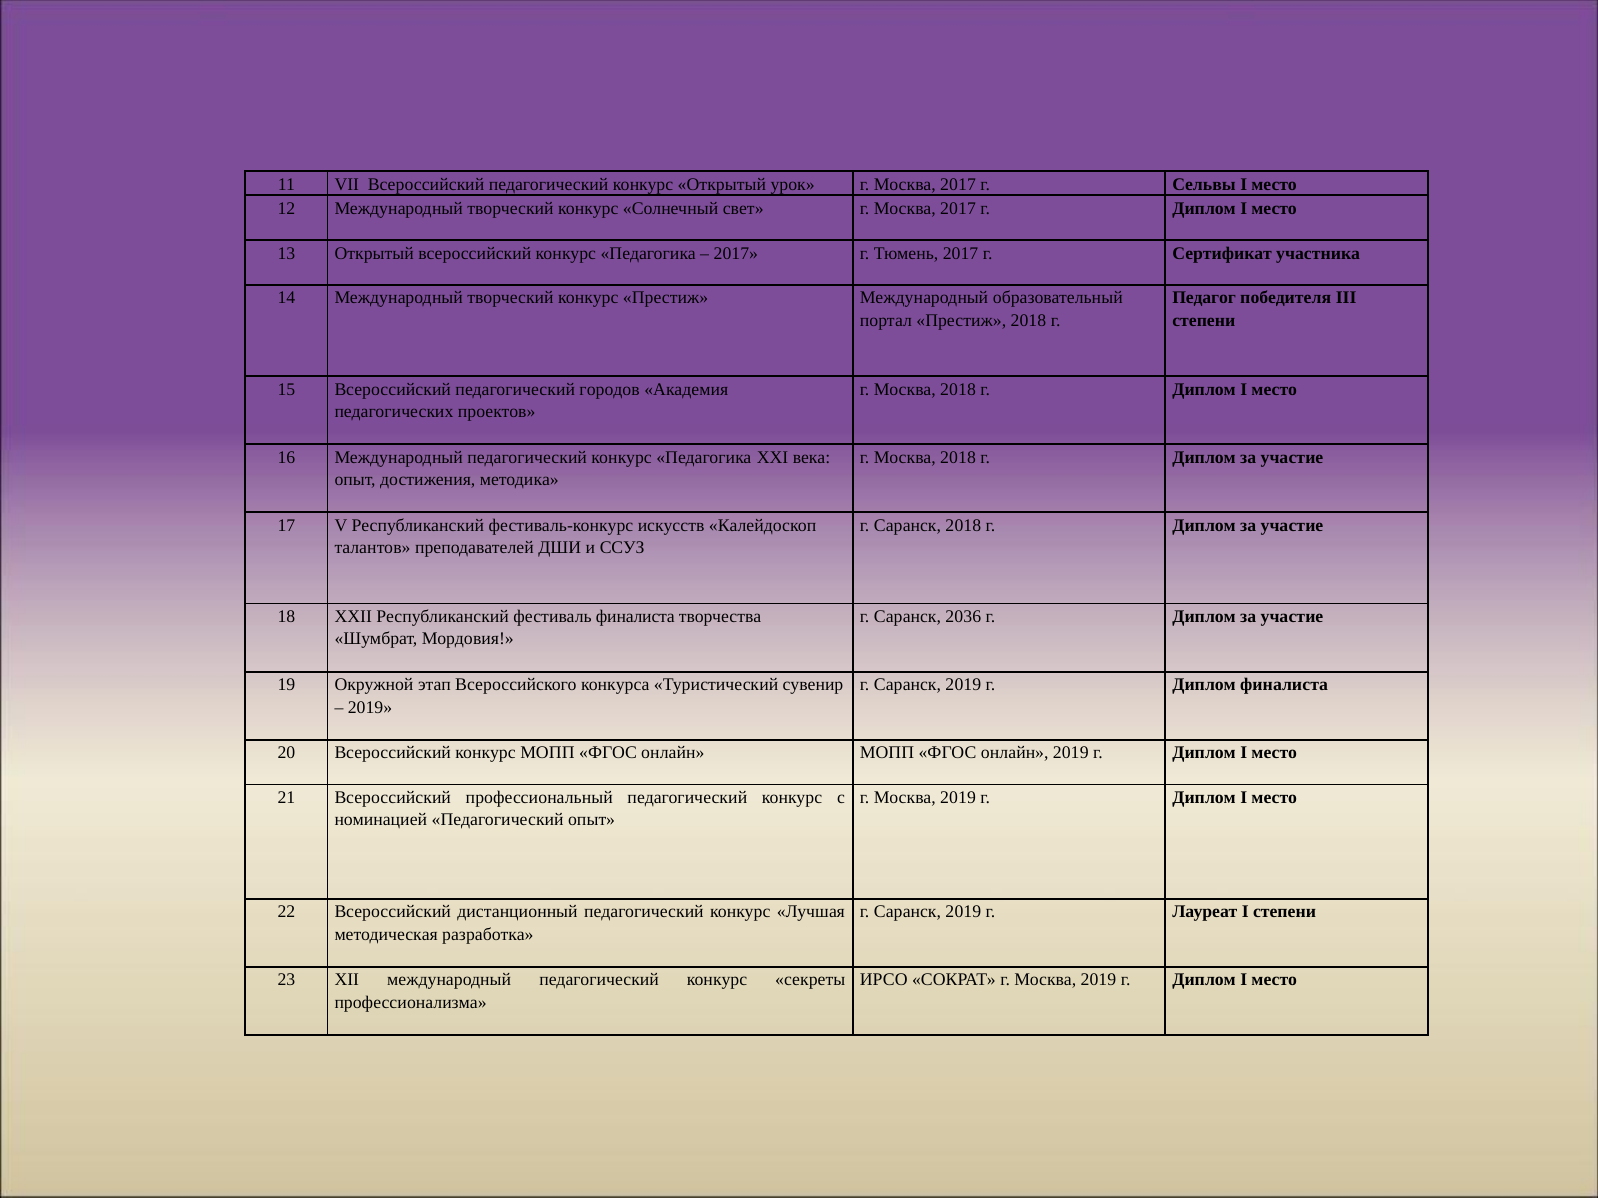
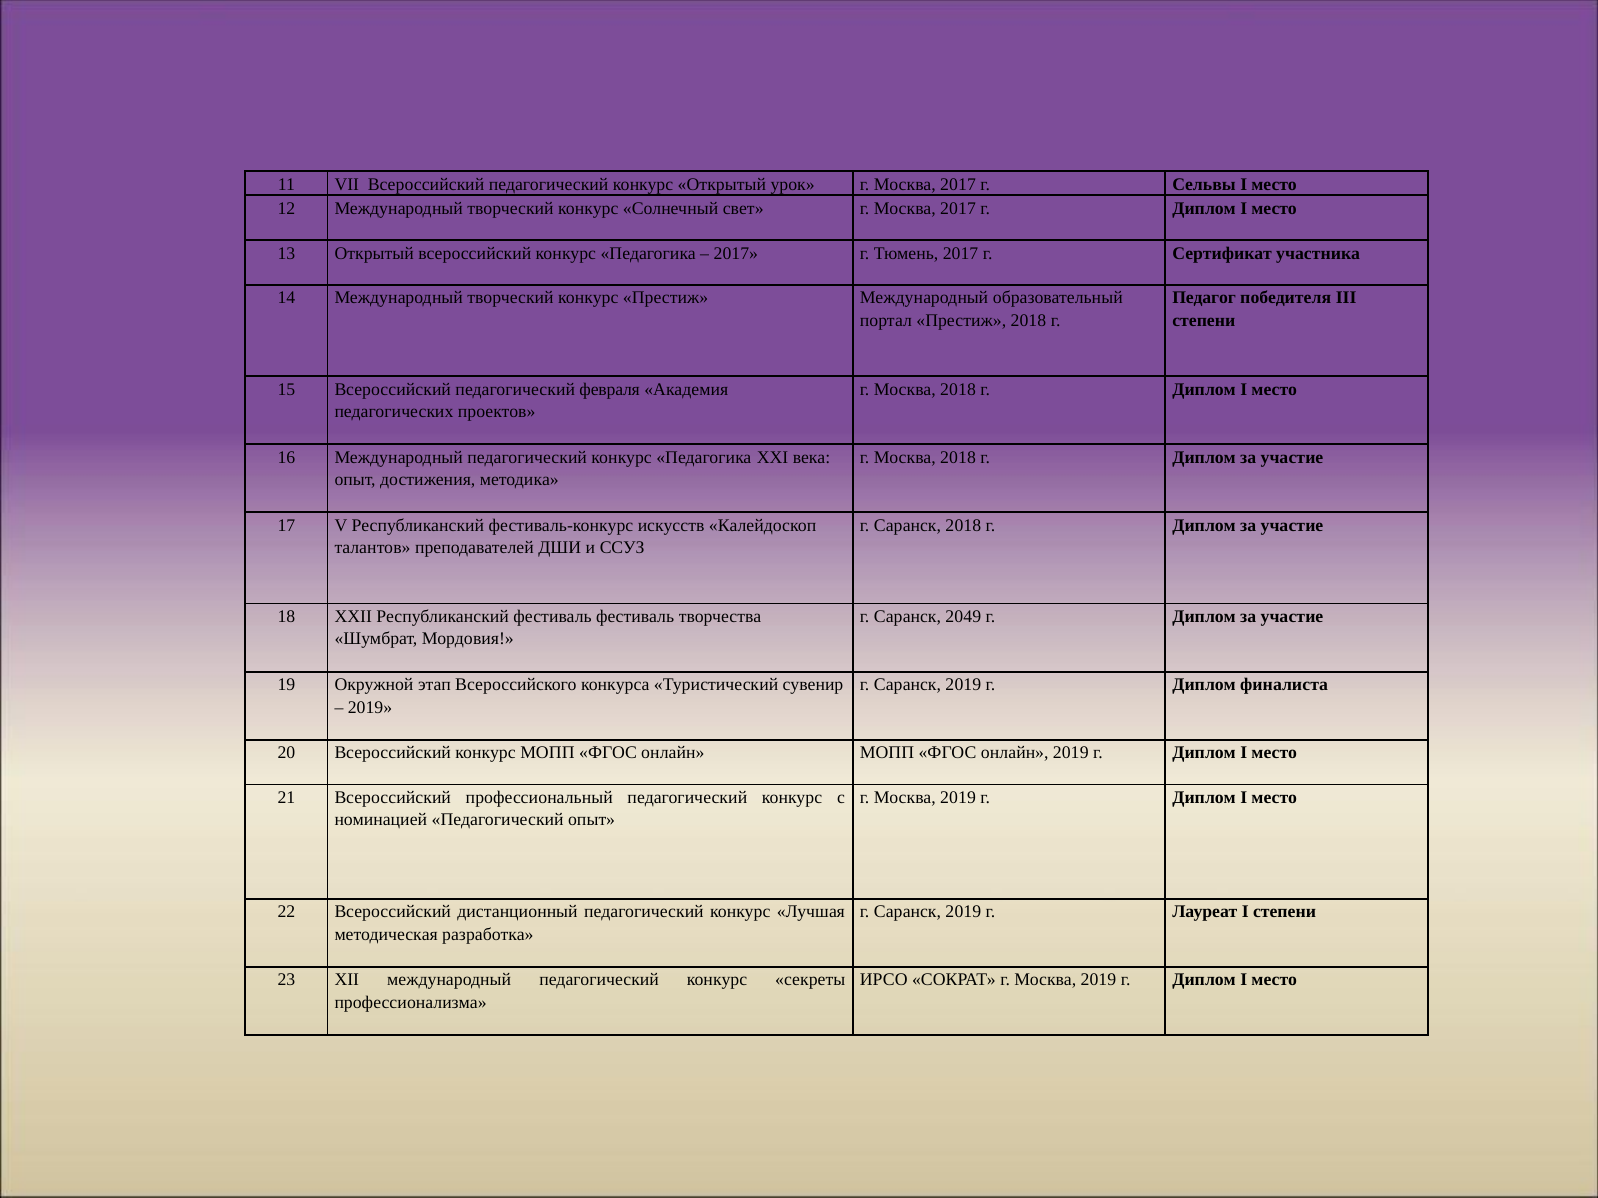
городов: городов -> февраля (610, 389)
фестиваль финалиста: финалиста -> фестиваль (635, 617)
2036: 2036 -> 2049 (963, 617)
